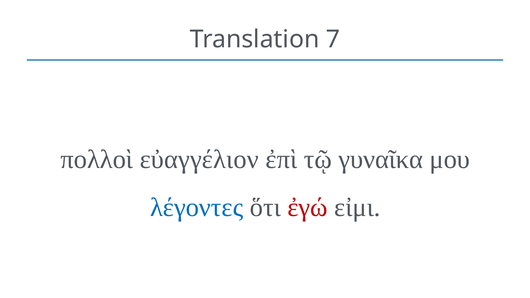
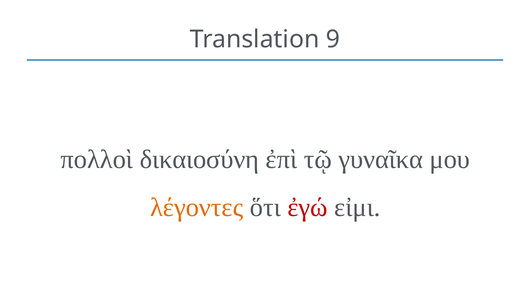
7: 7 -> 9 (333, 39)
εὐαγγέλιον: εὐαγγέλιον -> δικαιοσύνη (199, 160)
λέγοντες colour: blue -> orange (197, 207)
